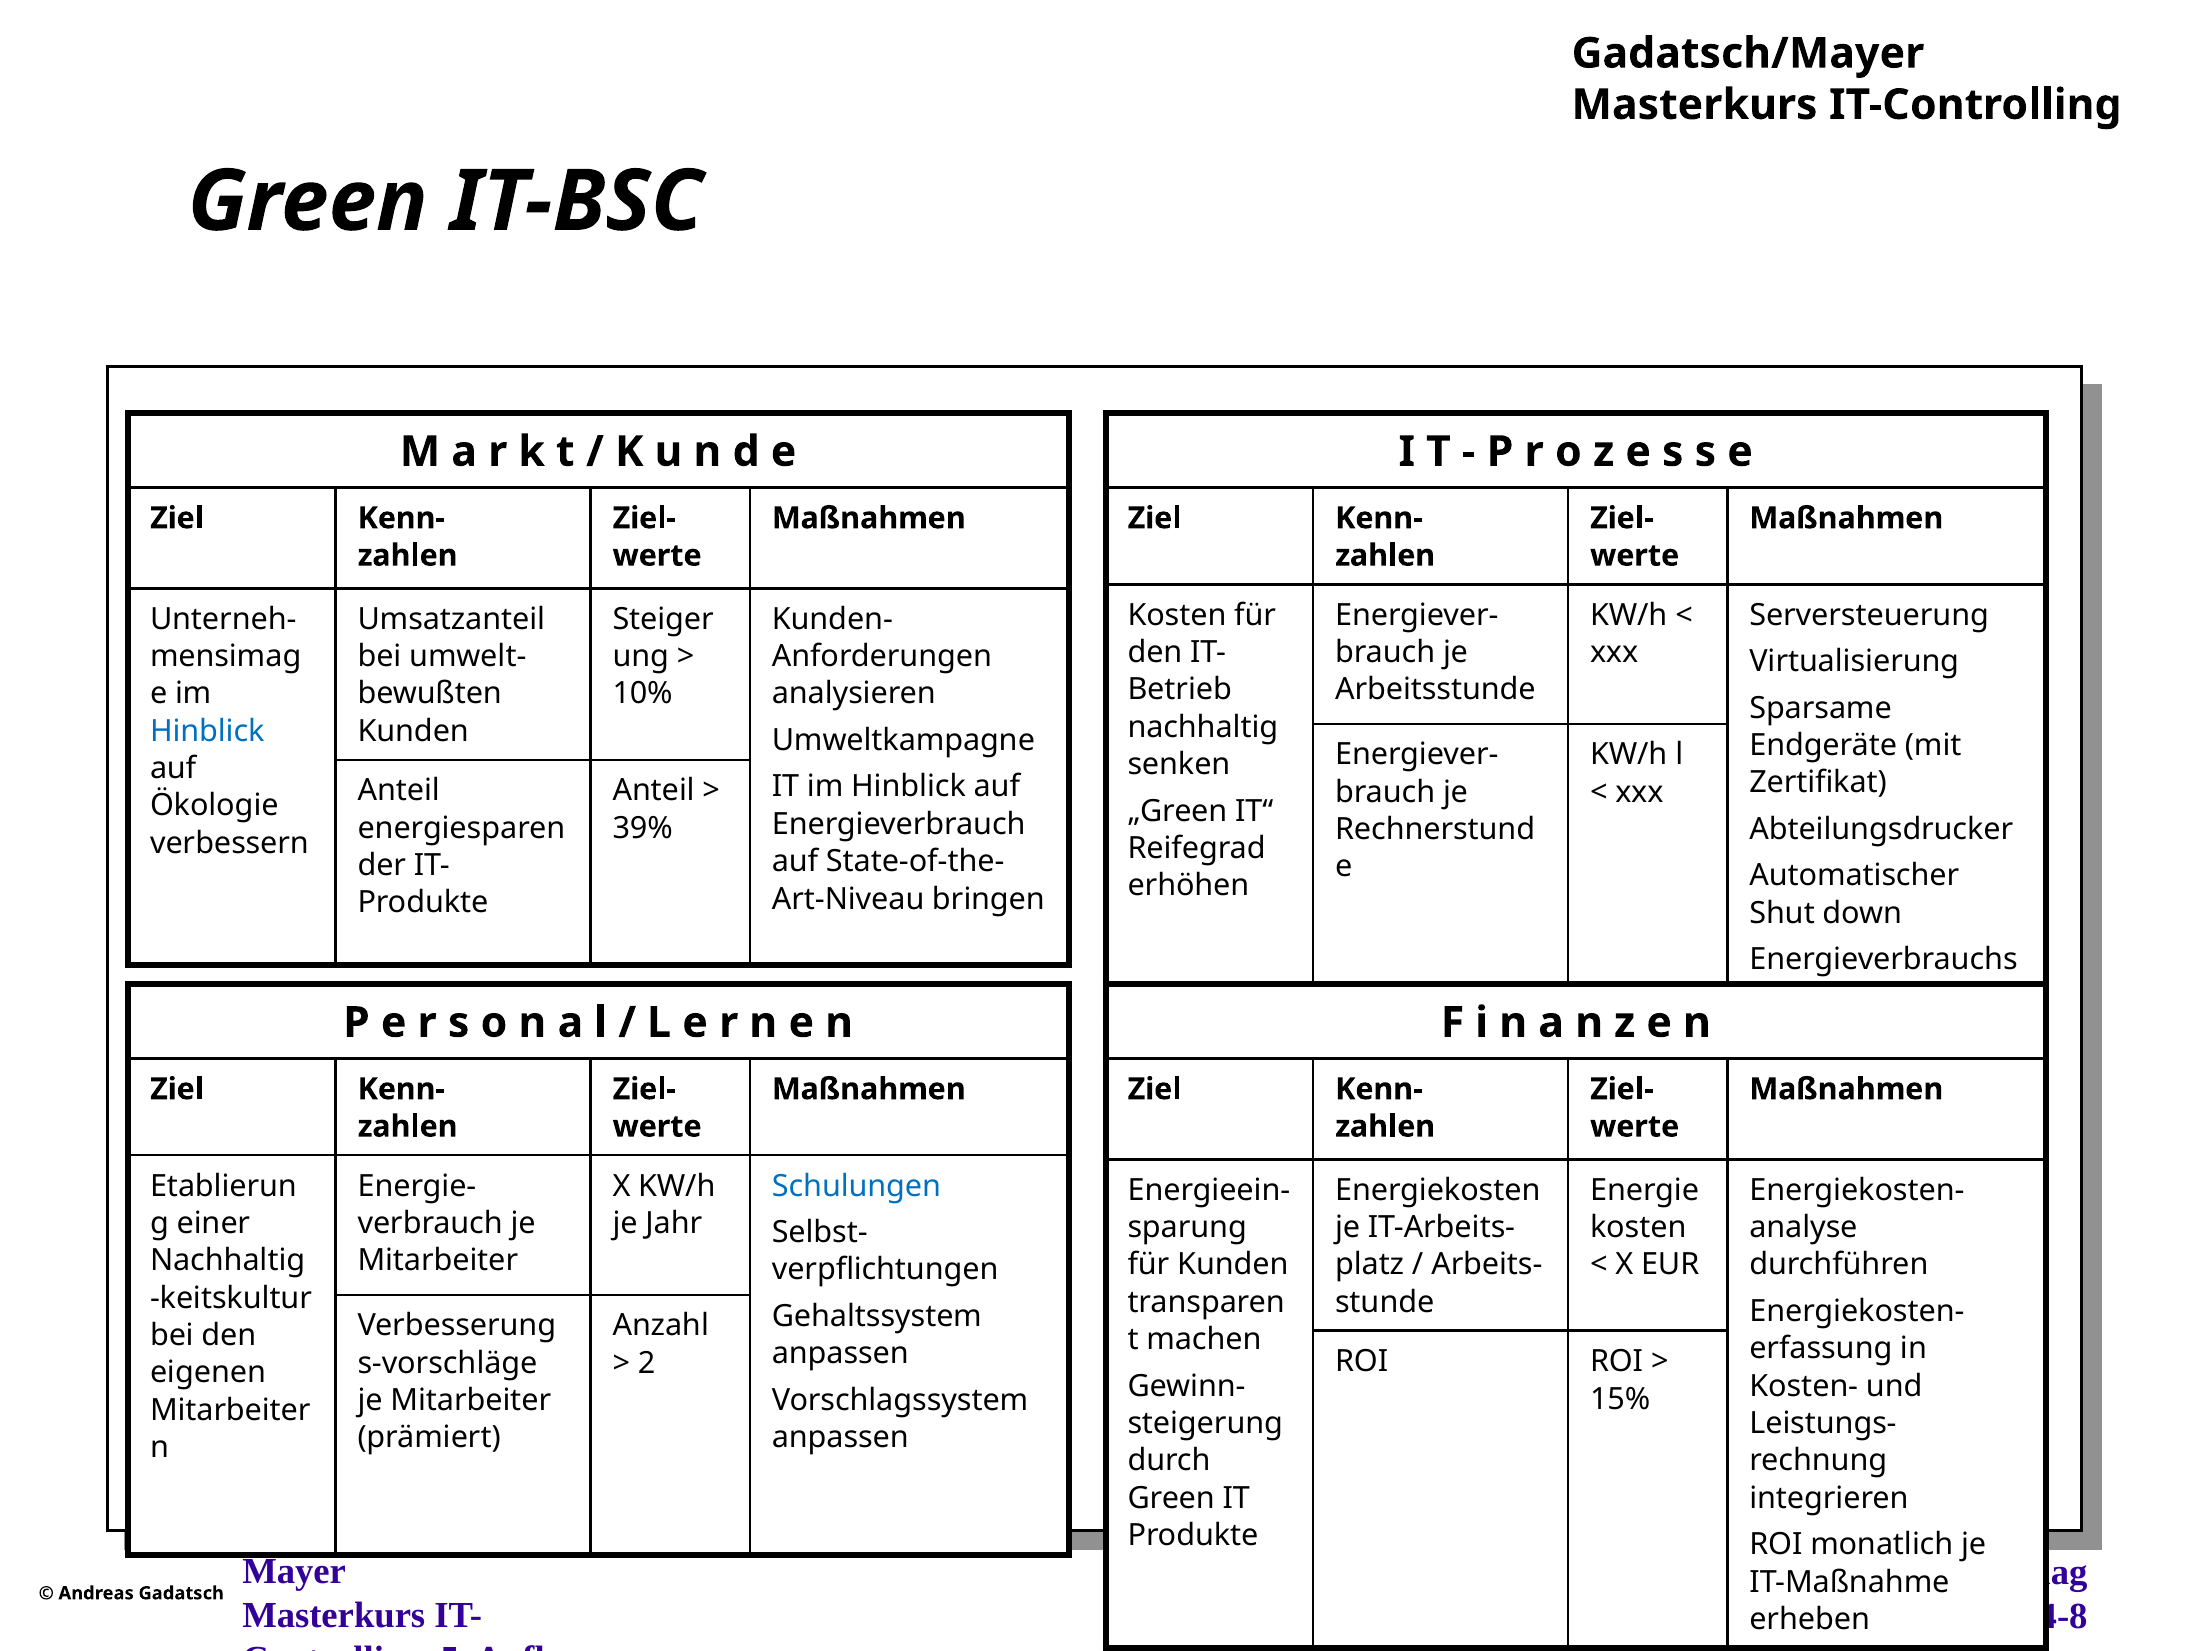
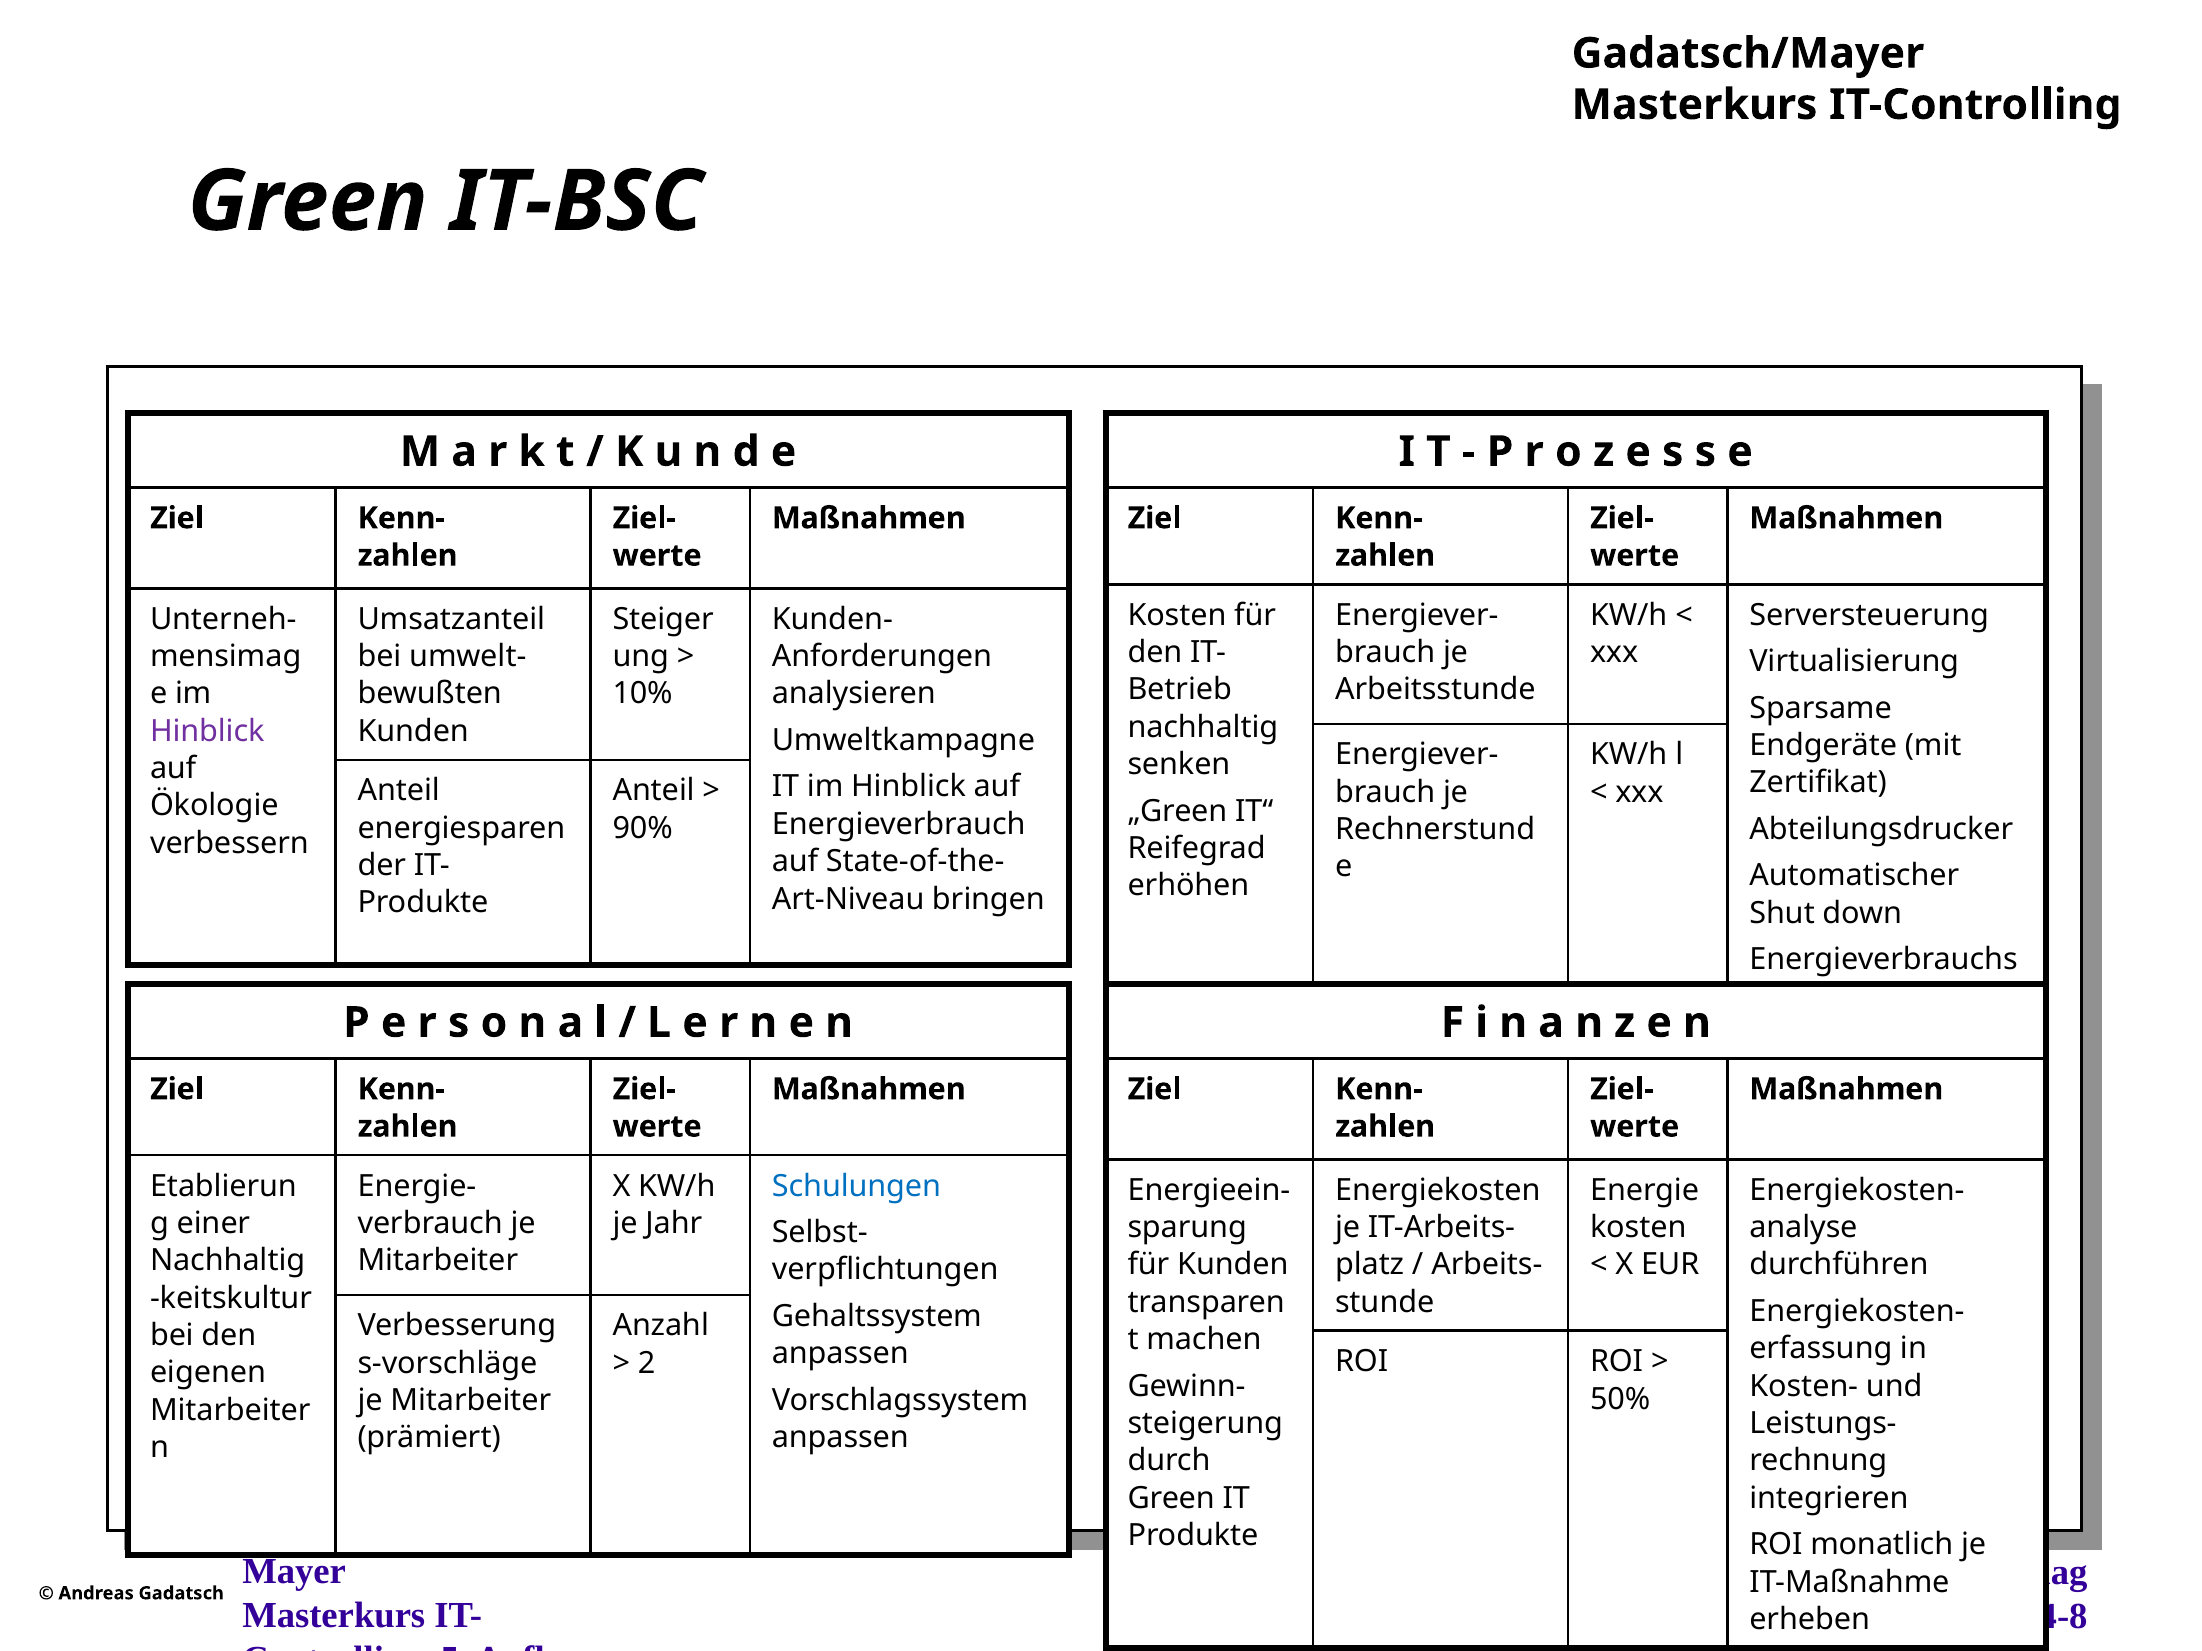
Hinblick colour: blue -> purple (207, 731)
39%: 39% -> 90% (643, 828)
15%: 15% -> 50% (1620, 1399)
